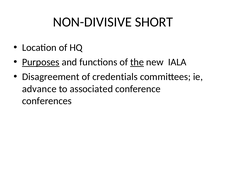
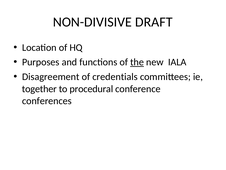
SHORT: SHORT -> DRAFT (154, 22)
Purposes underline: present -> none (41, 62)
advance: advance -> together (39, 89)
associated: associated -> procedural (91, 89)
